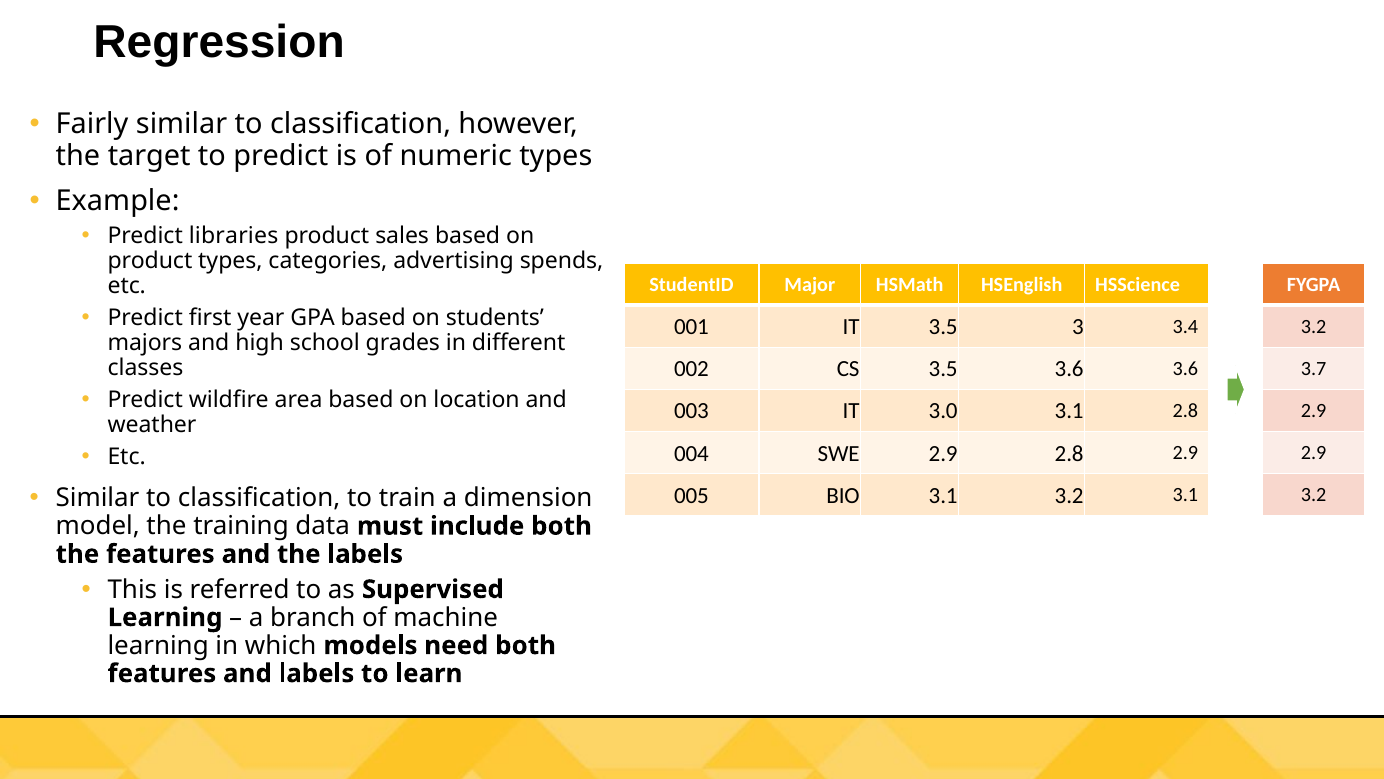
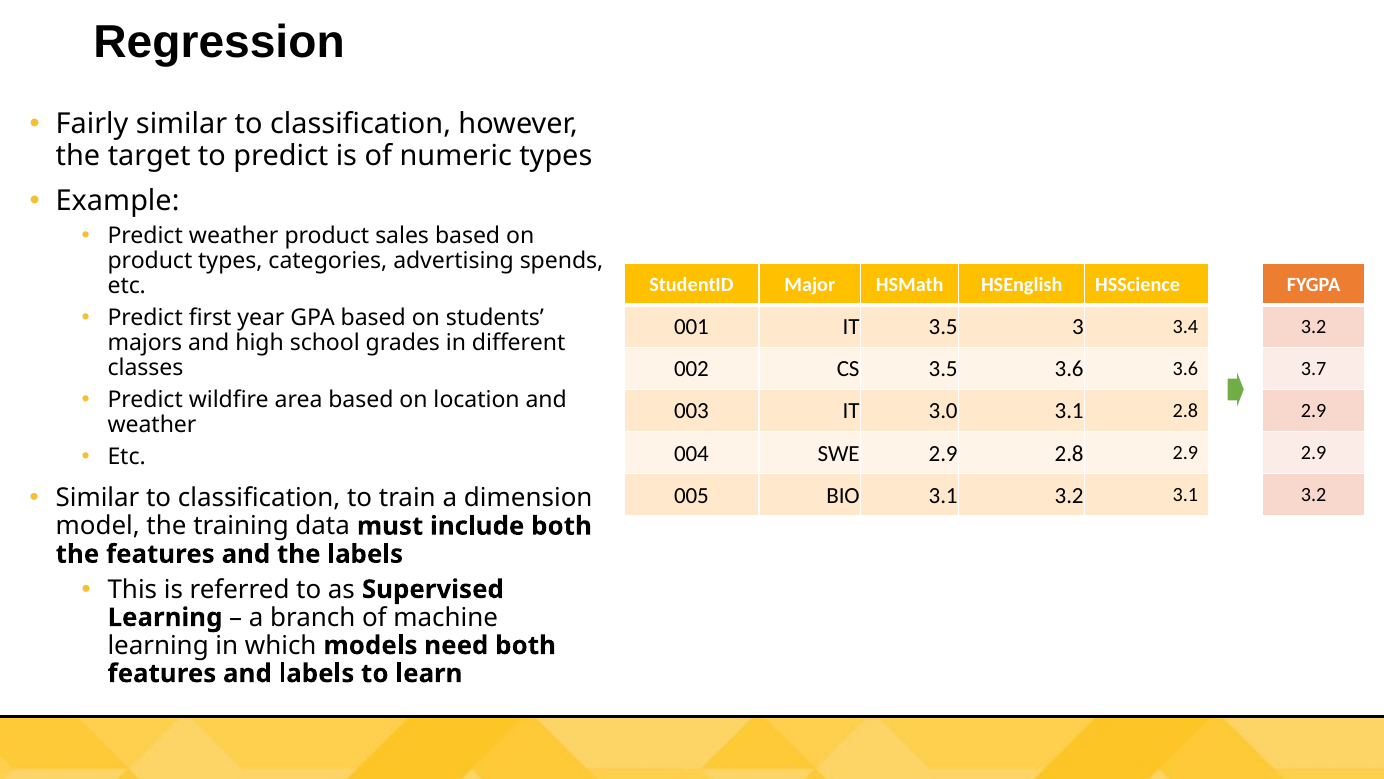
Predict libraries: libraries -> weather (234, 236)
